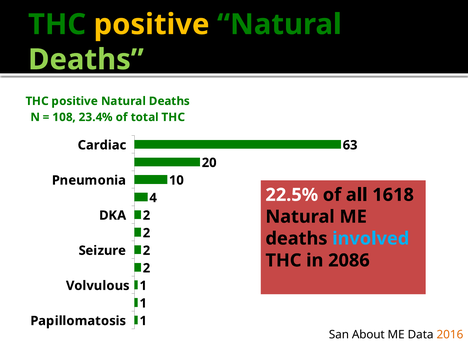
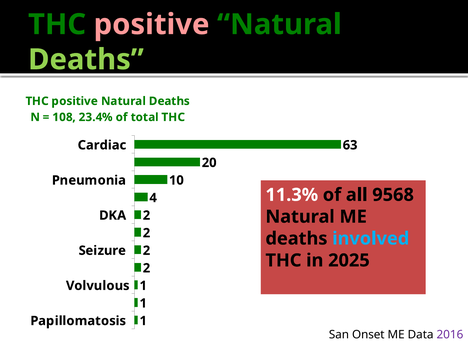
positive colour: yellow -> pink (152, 24)
22.5%: 22.5% -> 11.3% (292, 195)
1618: 1618 -> 9568 (393, 195)
2086: 2086 -> 2025 (349, 260)
About: About -> Onset (368, 335)
2016 colour: orange -> purple (450, 335)
